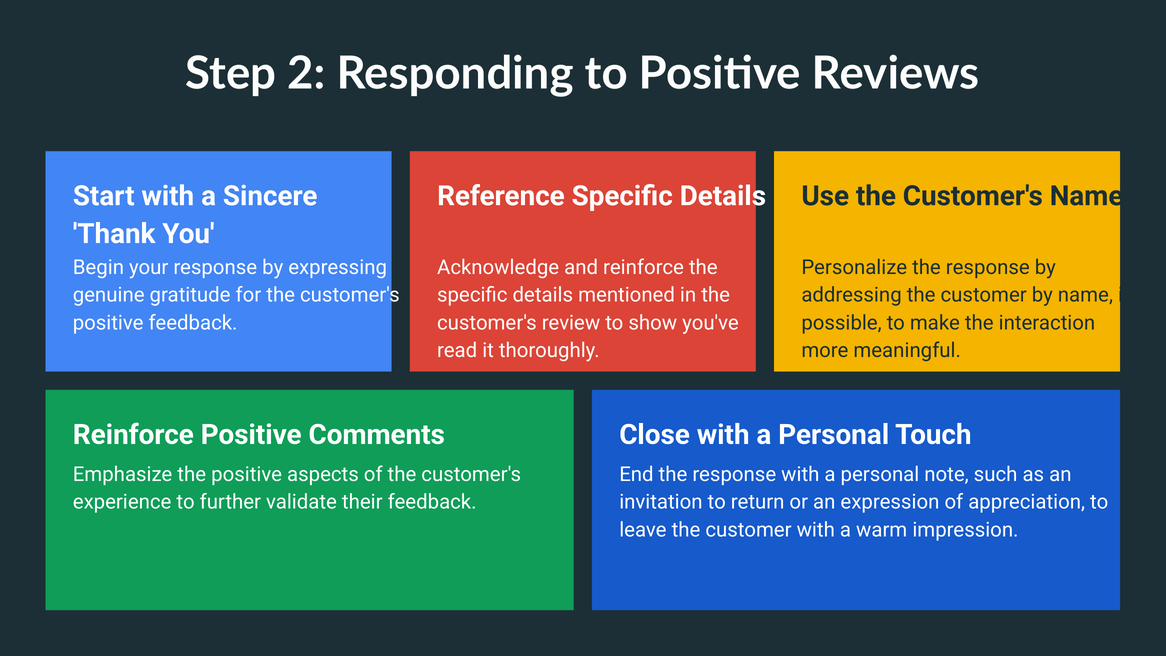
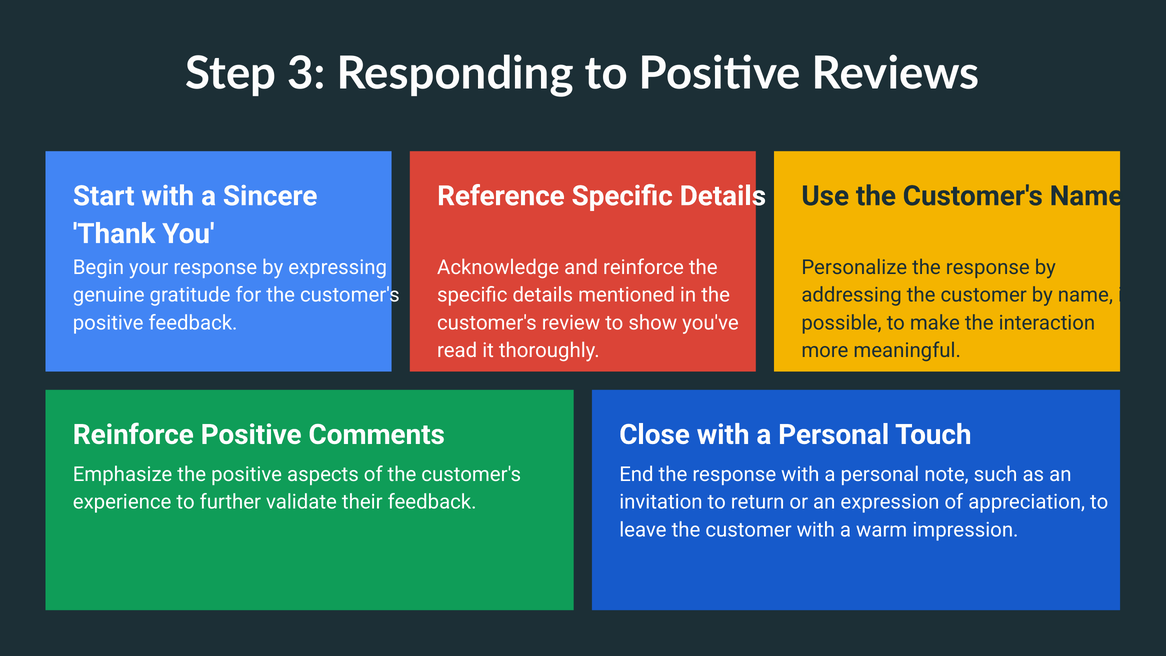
2: 2 -> 3 (306, 74)
